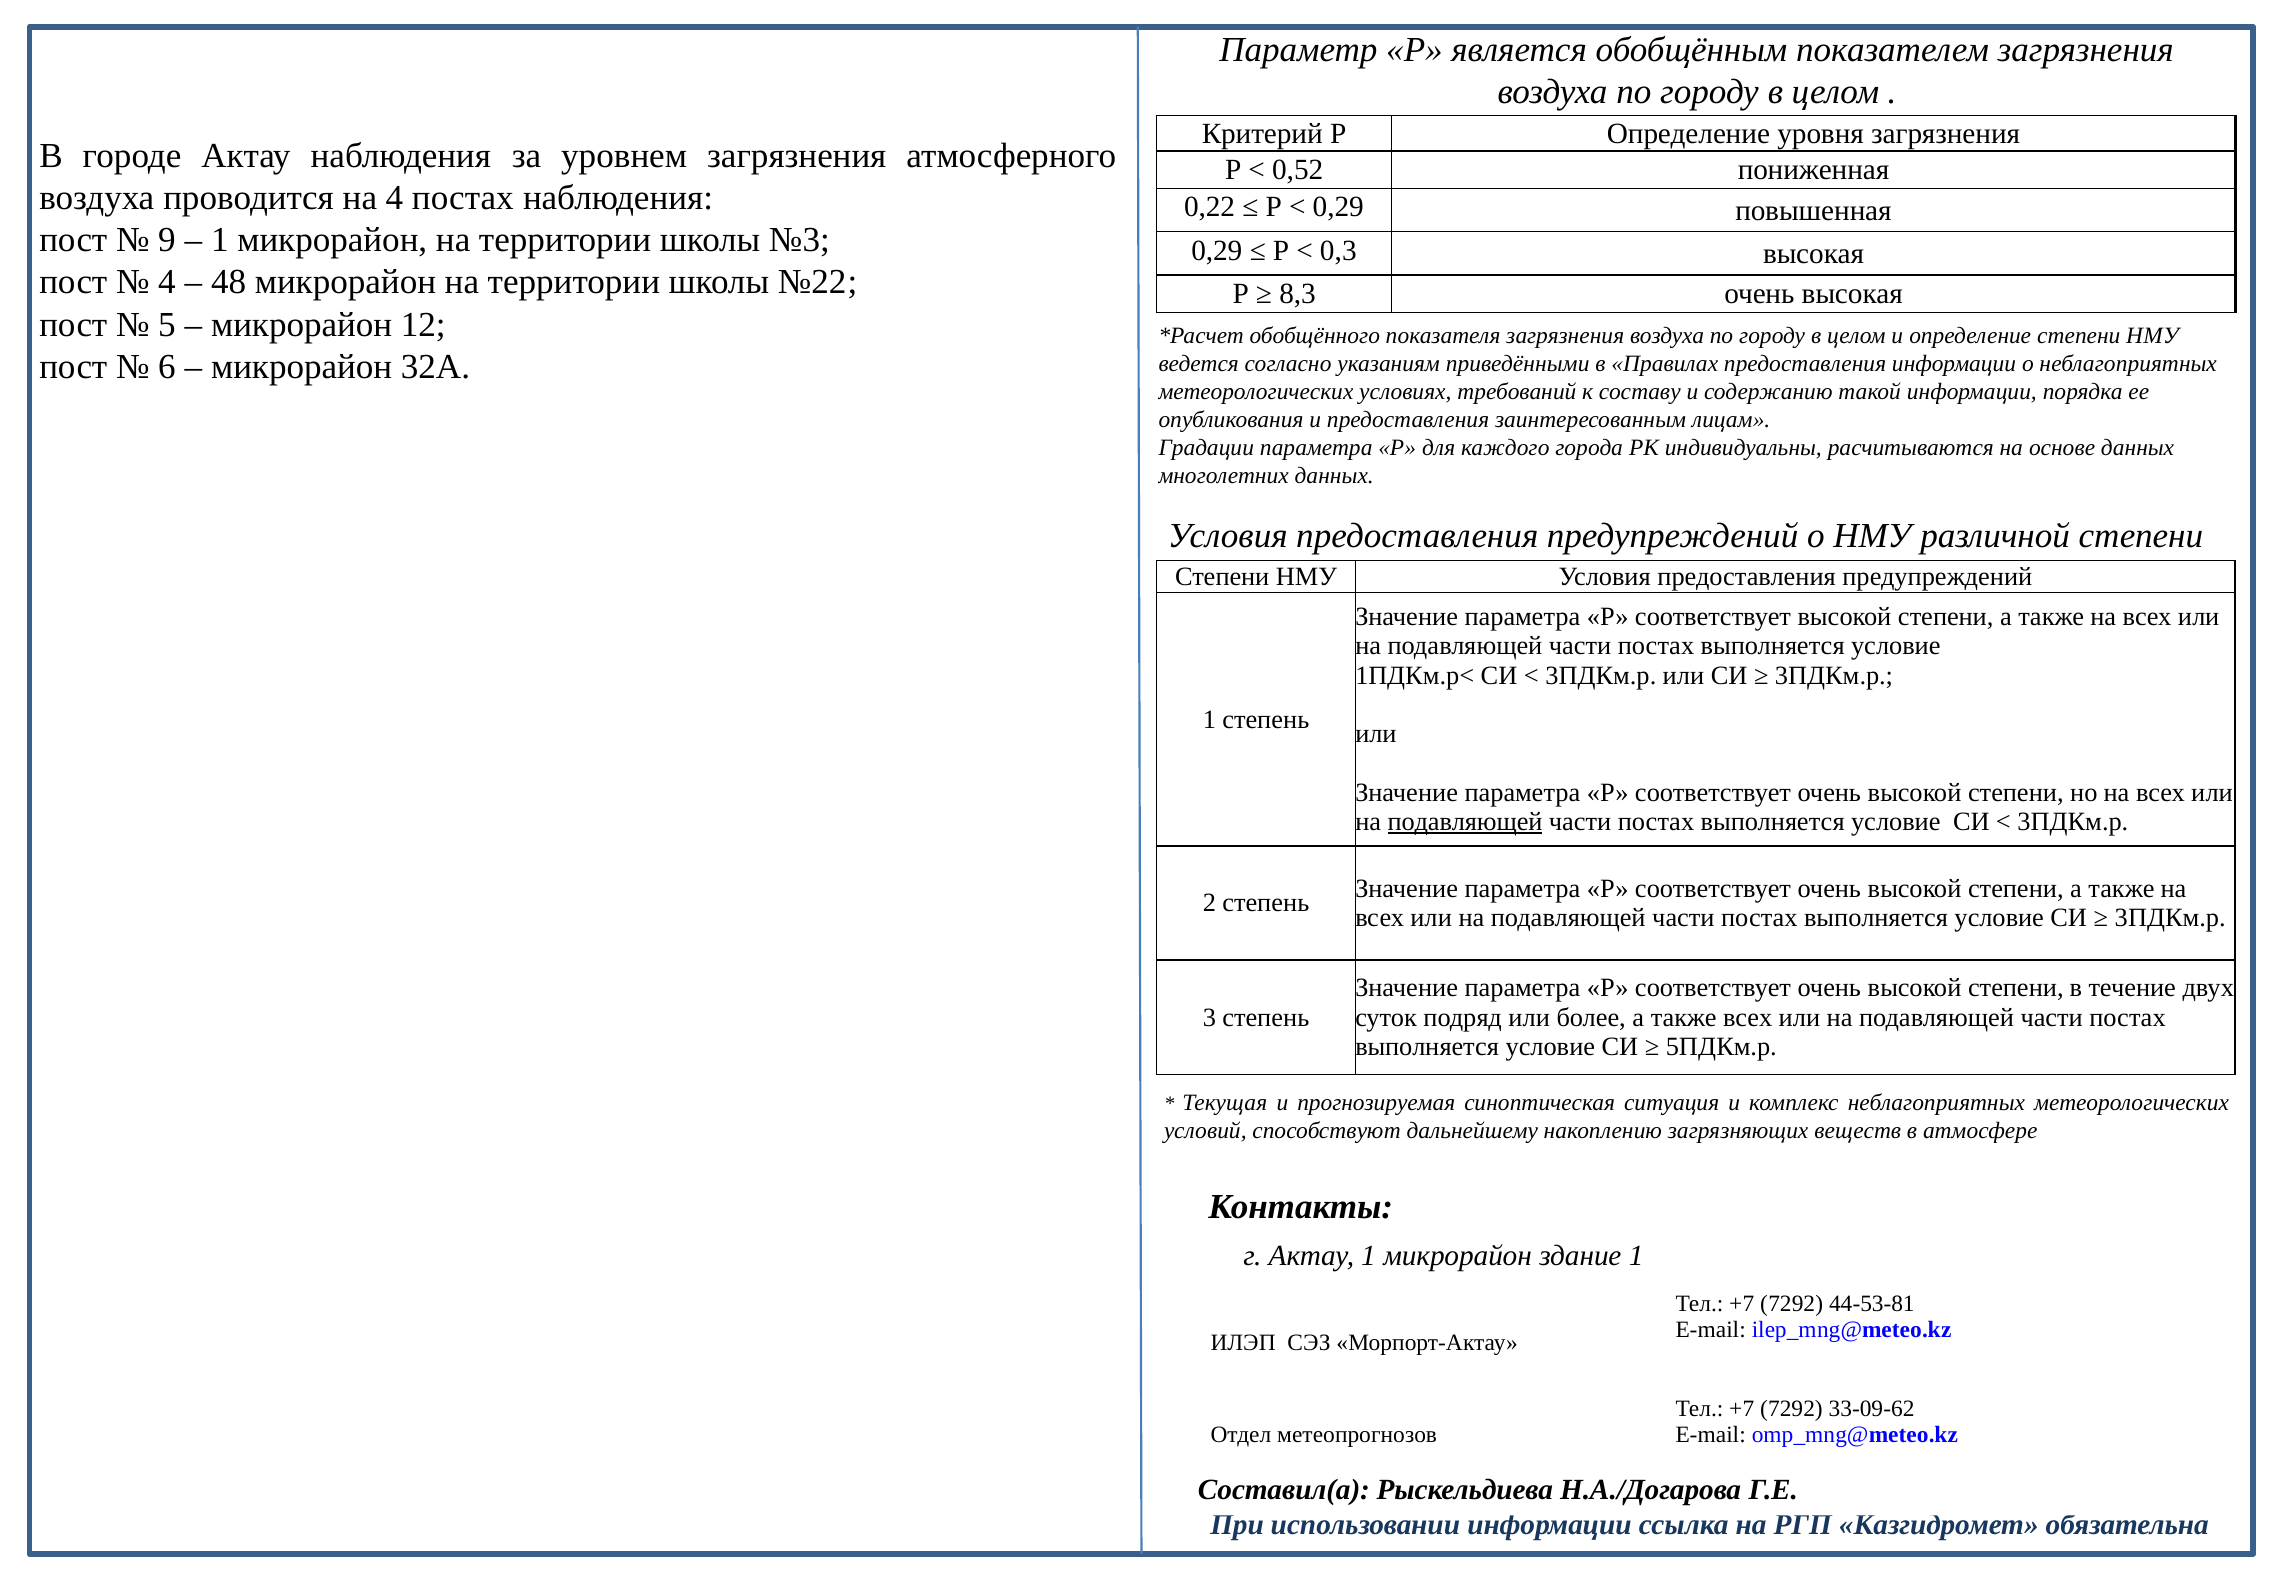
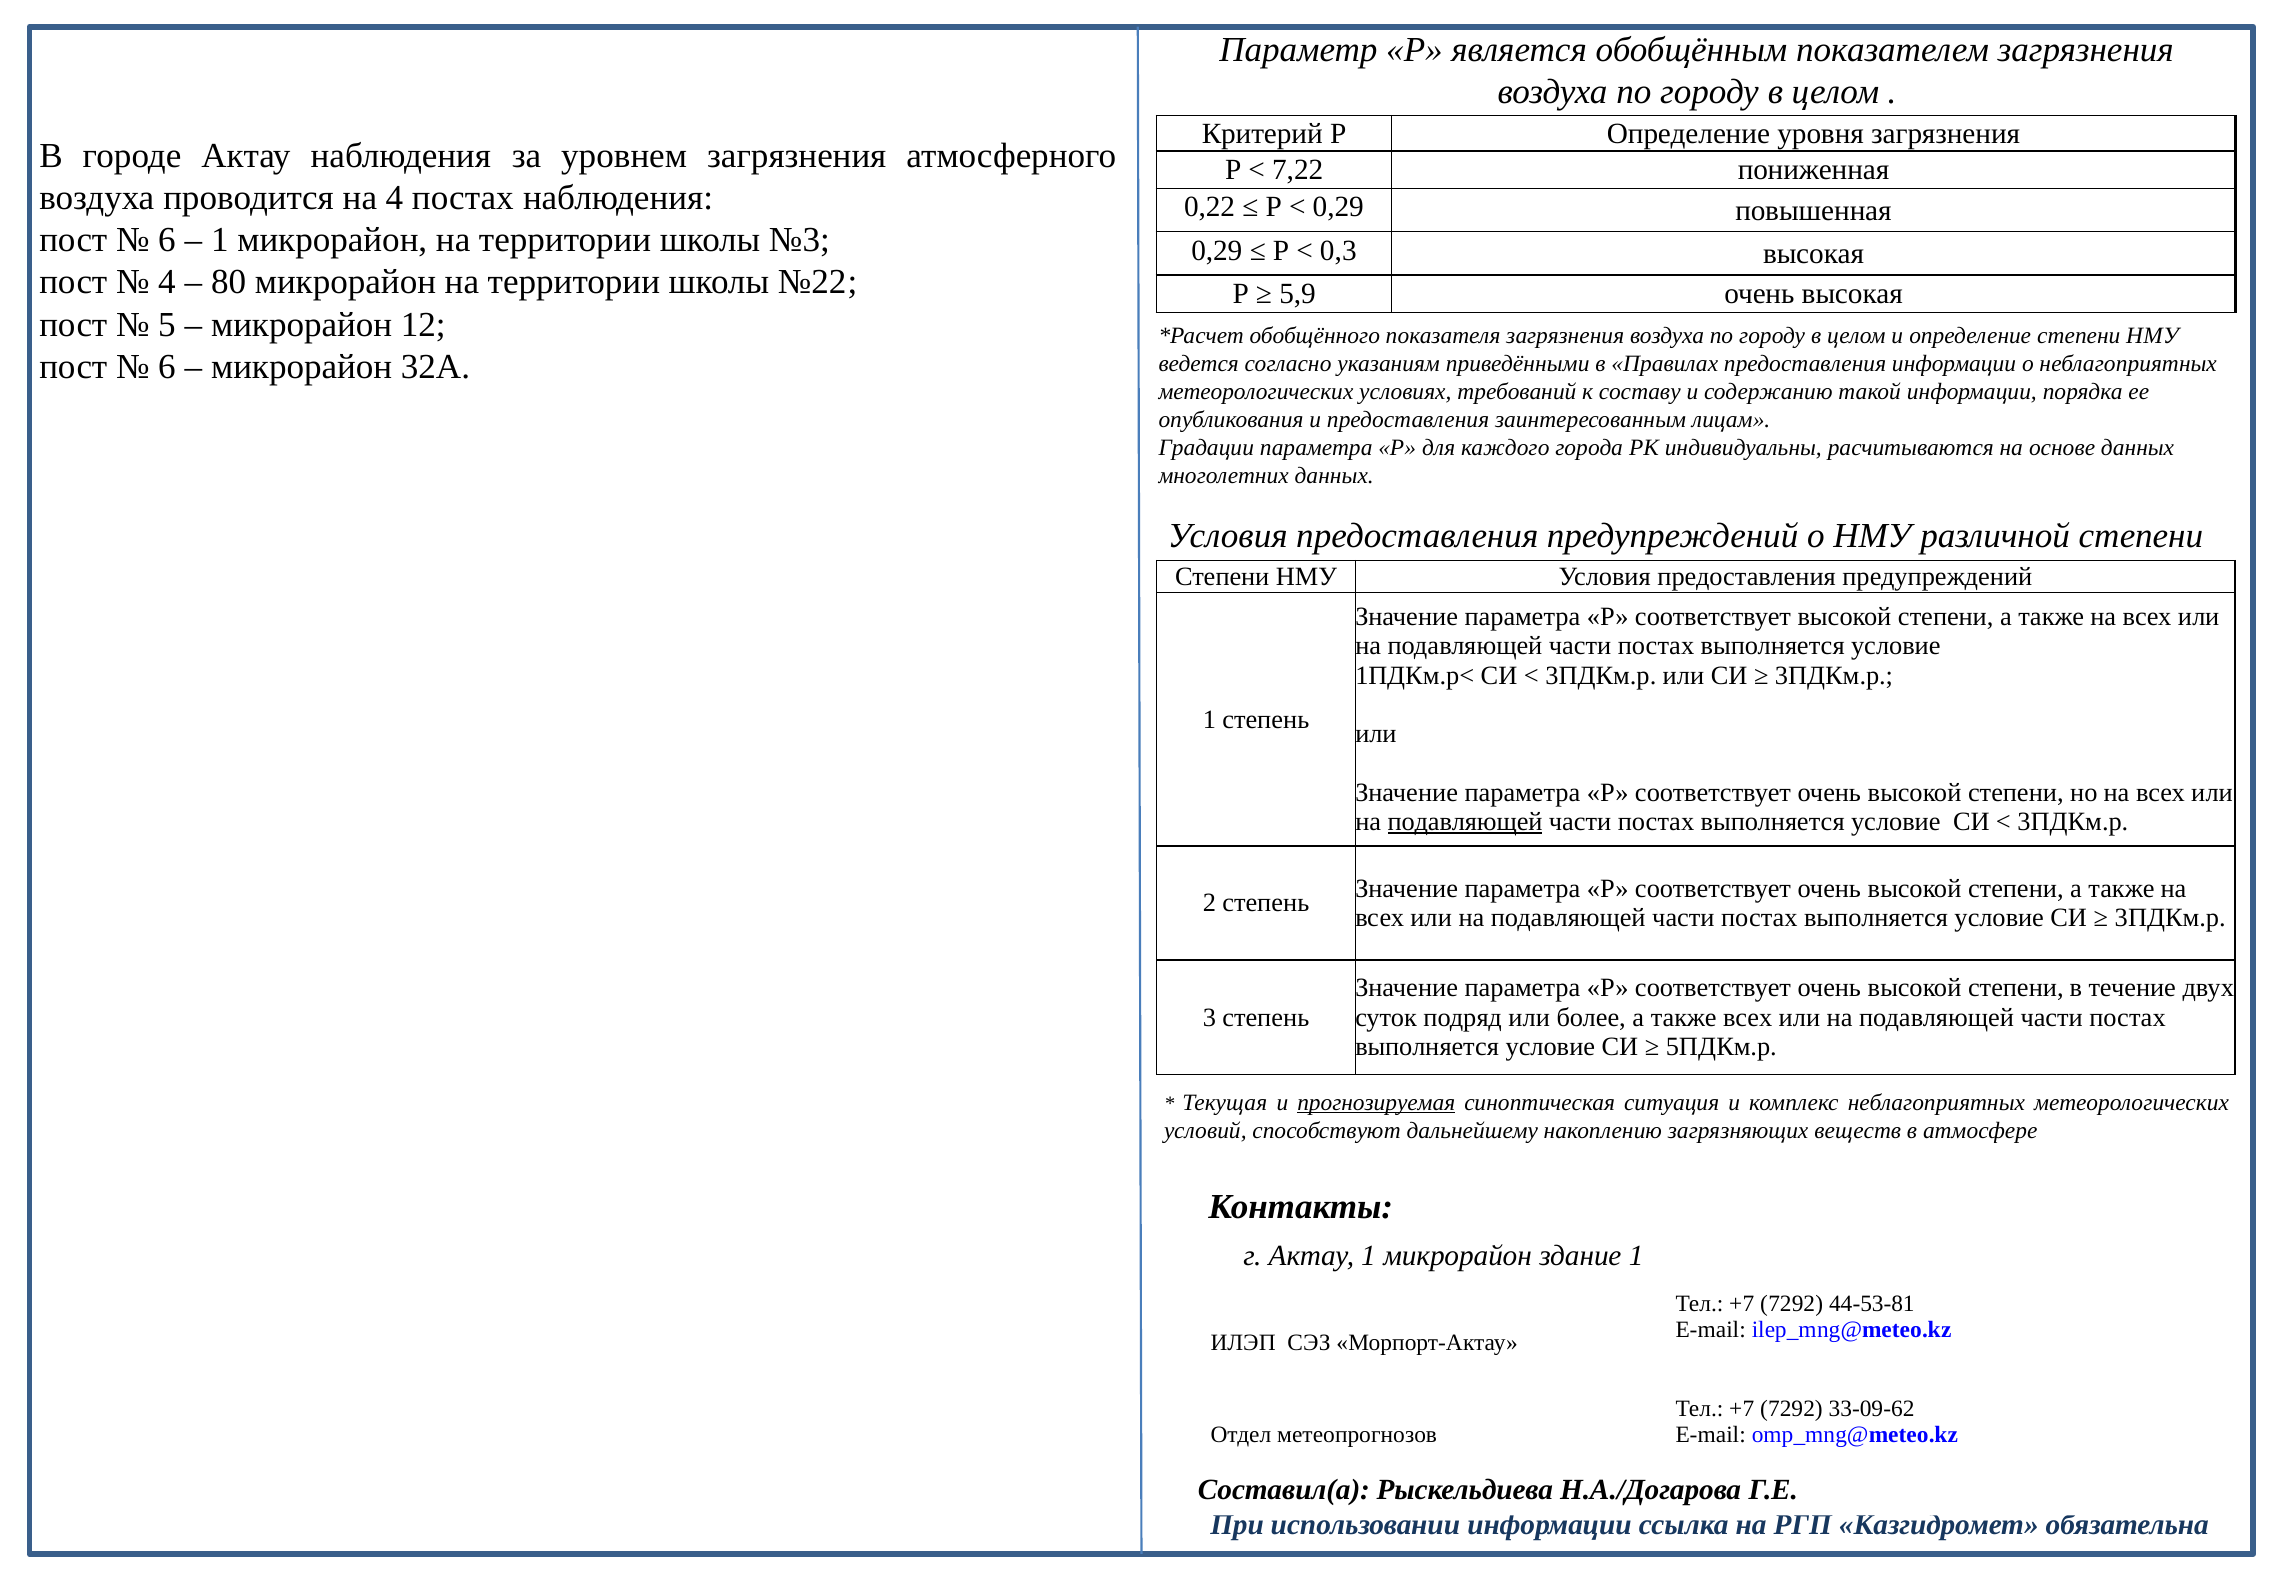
0,52: 0,52 -> 7,22 (1298, 169)
9: 9 -> 6 (167, 240)
48: 48 -> 80 (229, 282)
8,3: 8,3 -> 5,9 (1298, 293)
прогнозируемая underline: none -> present (1376, 1102)
